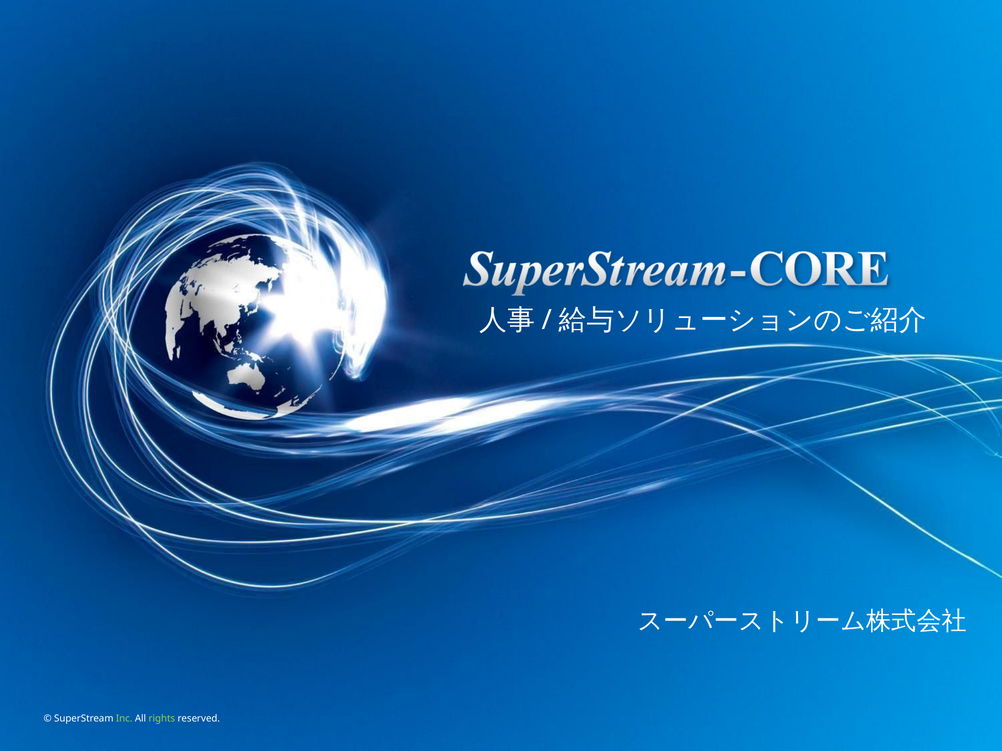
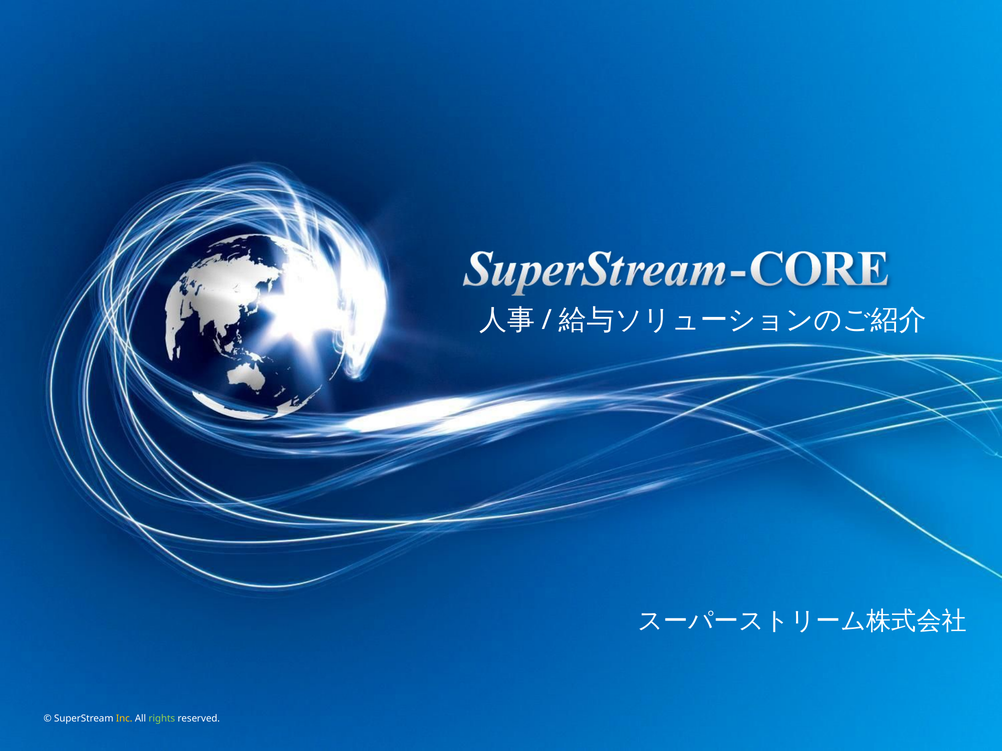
Inc colour: light green -> yellow (124, 719)
